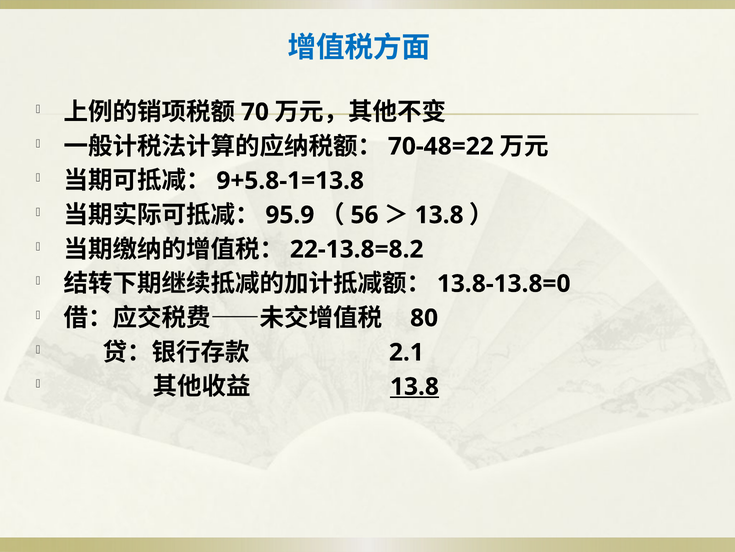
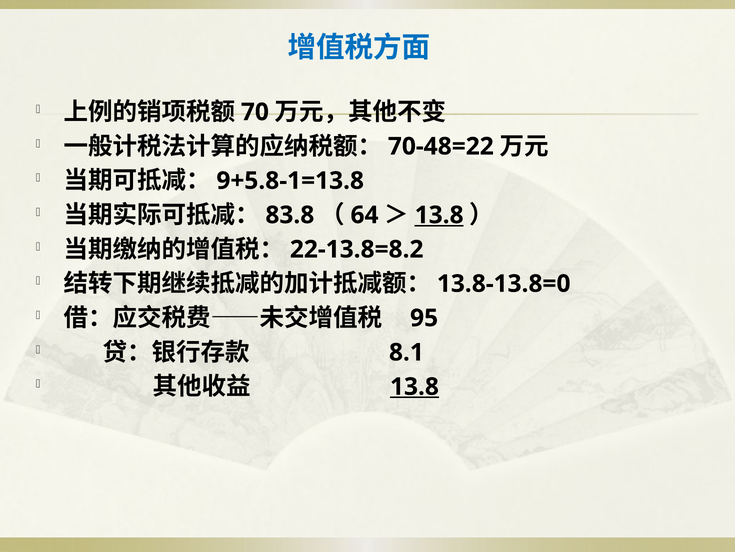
95.9: 95.9 -> 83.8 (290, 215)
56: 56 -> 64 (365, 215)
13.8 underline: none -> present (439, 215)
80: 80 -> 95 (424, 318)
2.1: 2.1 -> 8.1 (406, 352)
